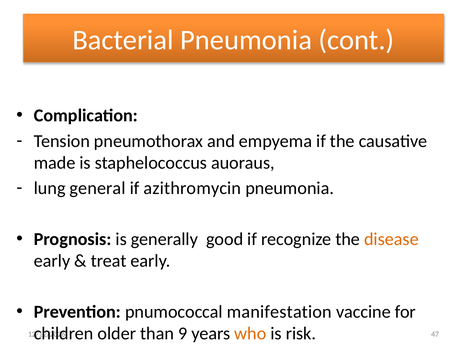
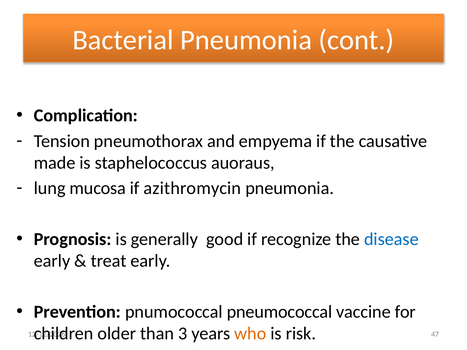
general: general -> mucosa (98, 188)
disease colour: orange -> blue (391, 239)
manifestation: manifestation -> pneumococcal (280, 312)
9: 9 -> 3 (183, 334)
